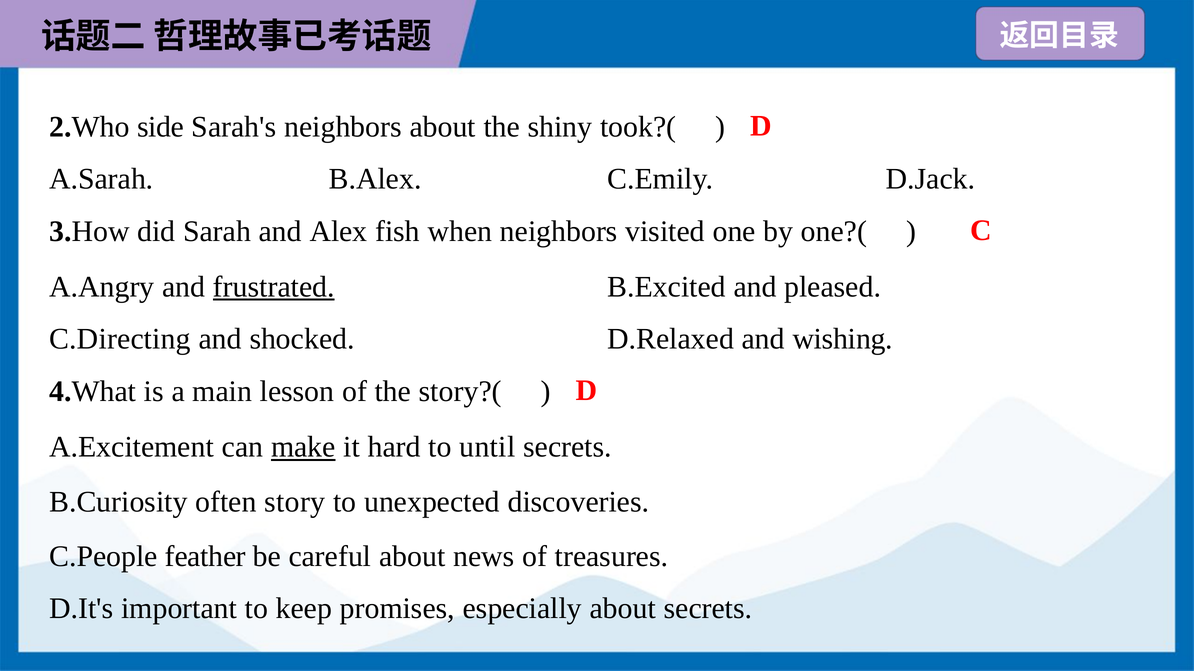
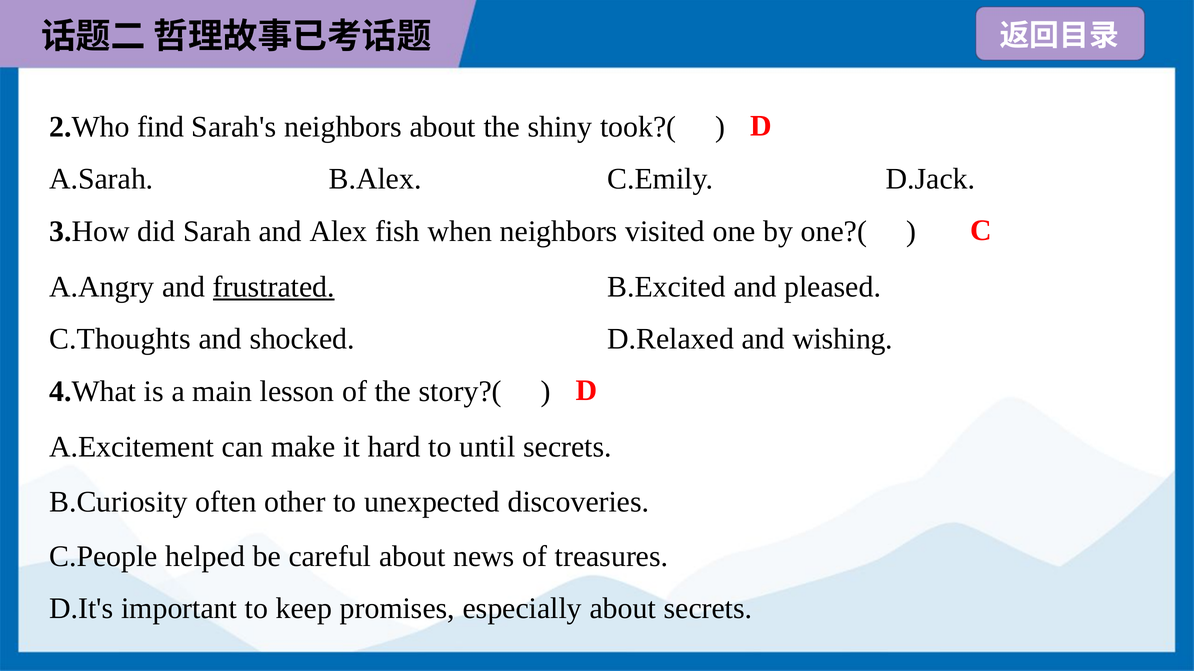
side: side -> find (161, 127)
C.Directing: C.Directing -> C.Thoughts (120, 339)
make underline: present -> none (303, 447)
story: story -> other (295, 502)
feather: feather -> helped (205, 557)
